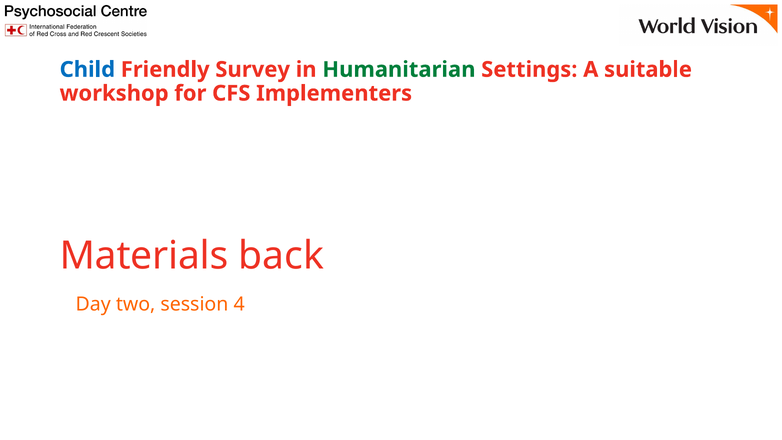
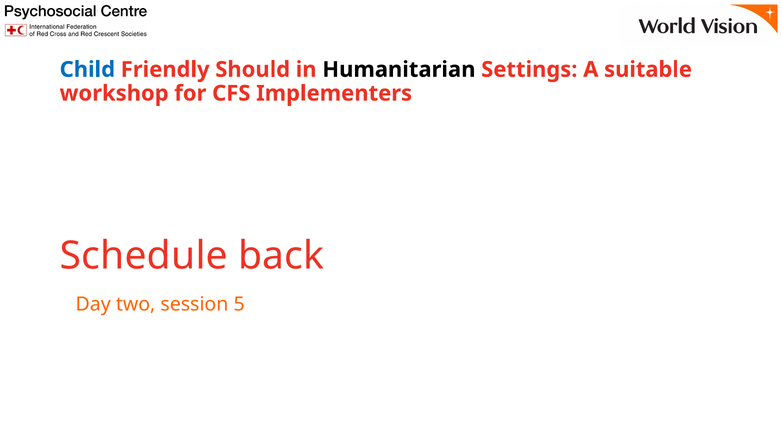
Survey: Survey -> Should (253, 70)
Humanitarian colour: green -> black (399, 70)
Materials: Materials -> Schedule (144, 256)
4: 4 -> 5 (239, 304)
